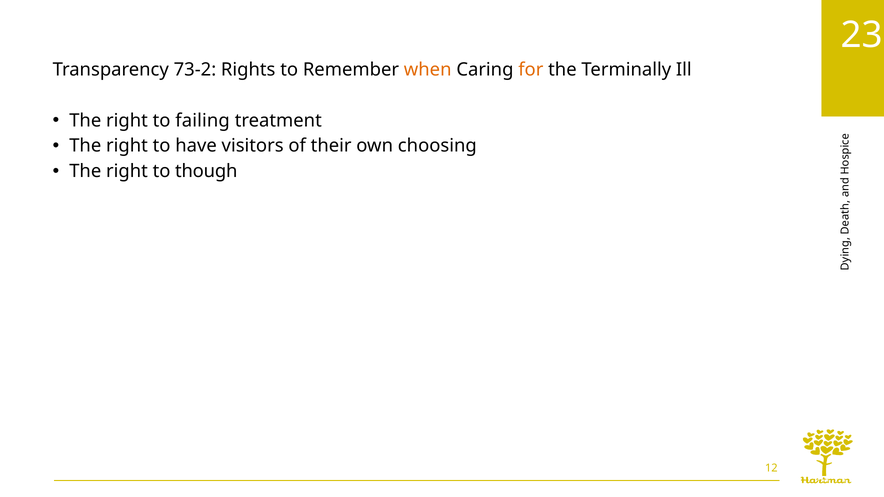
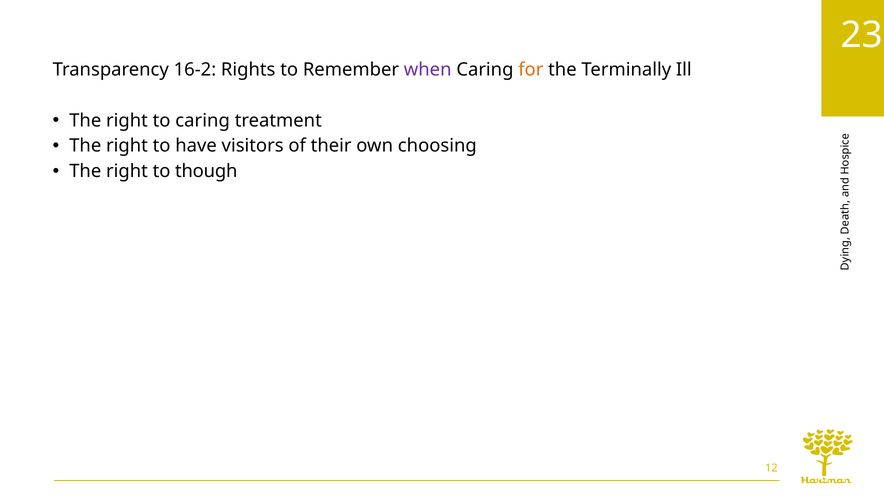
73-2: 73-2 -> 16-2 (195, 70)
when colour: orange -> purple (428, 70)
to failing: failing -> caring (203, 121)
